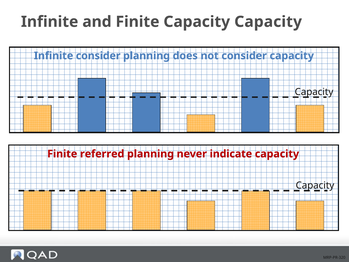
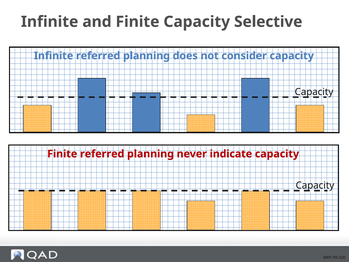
Finite Capacity Capacity: Capacity -> Selective (268, 22)
Infinite consider: consider -> referred (98, 56)
